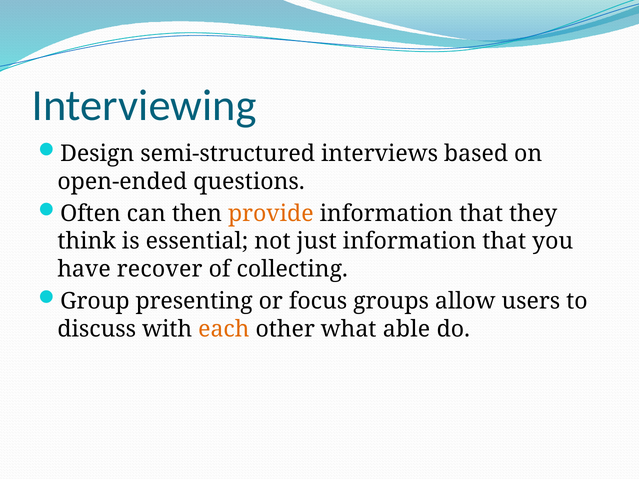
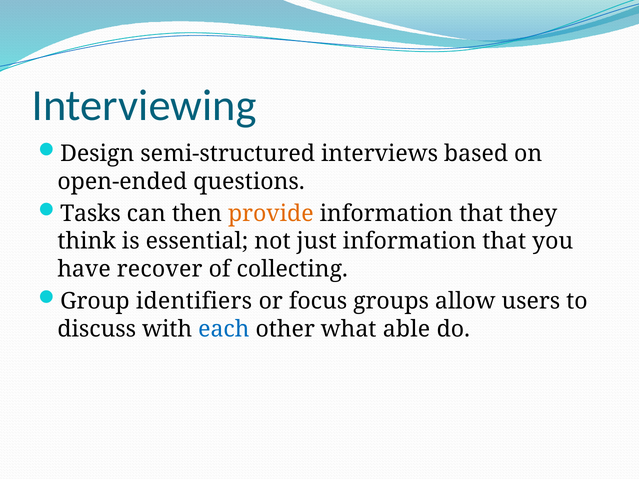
Often: Often -> Tasks (90, 214)
presenting: presenting -> identifiers (194, 301)
each colour: orange -> blue (224, 329)
